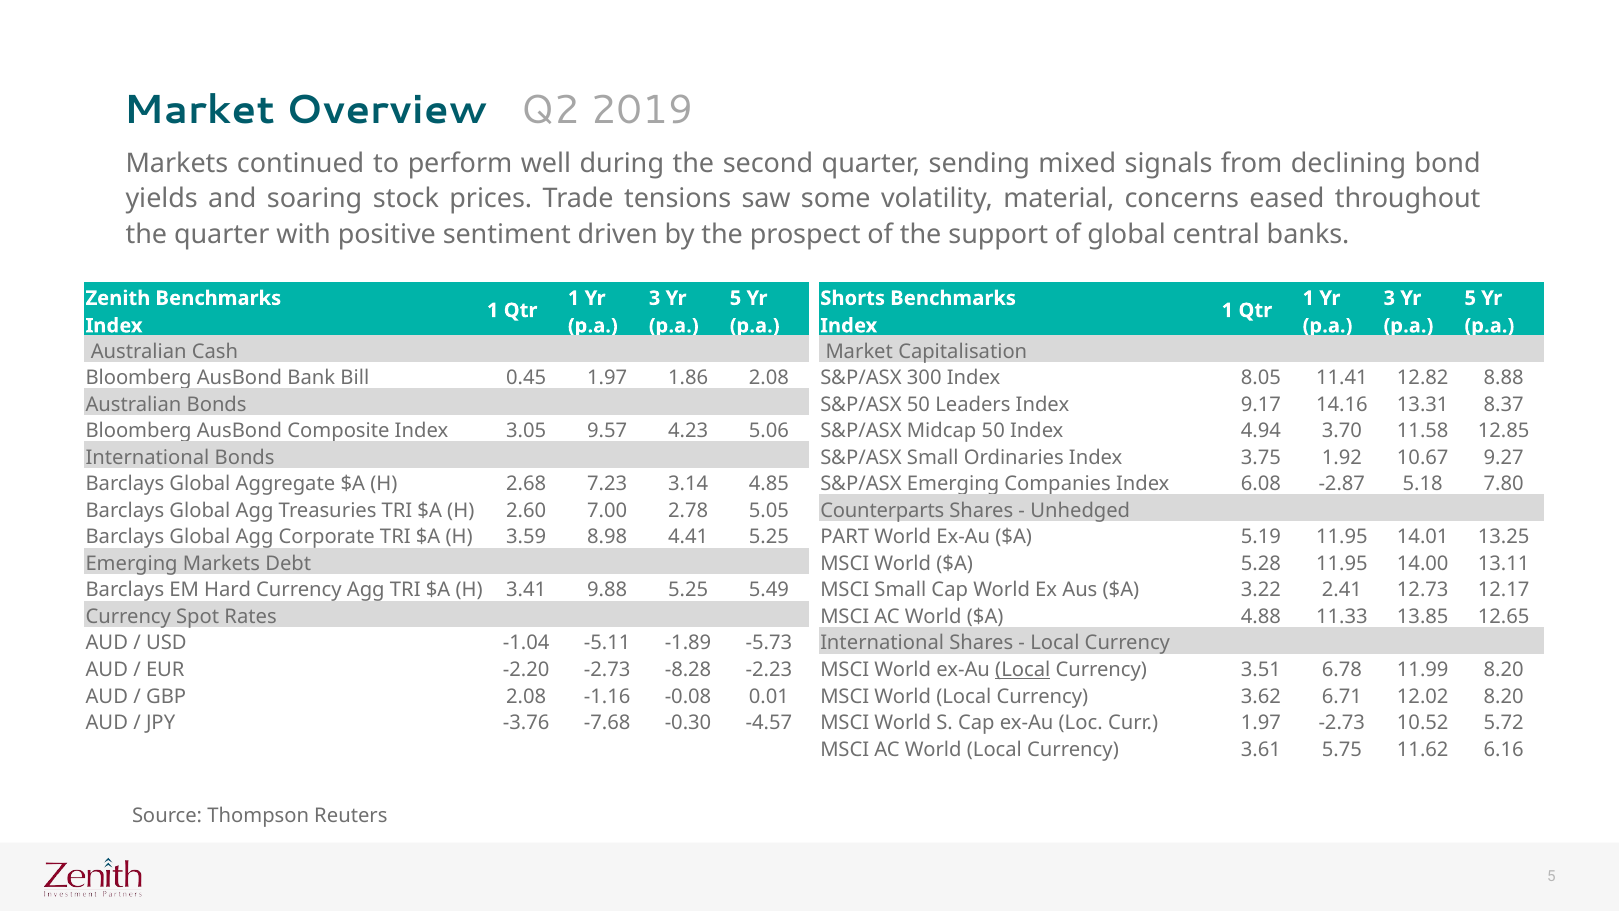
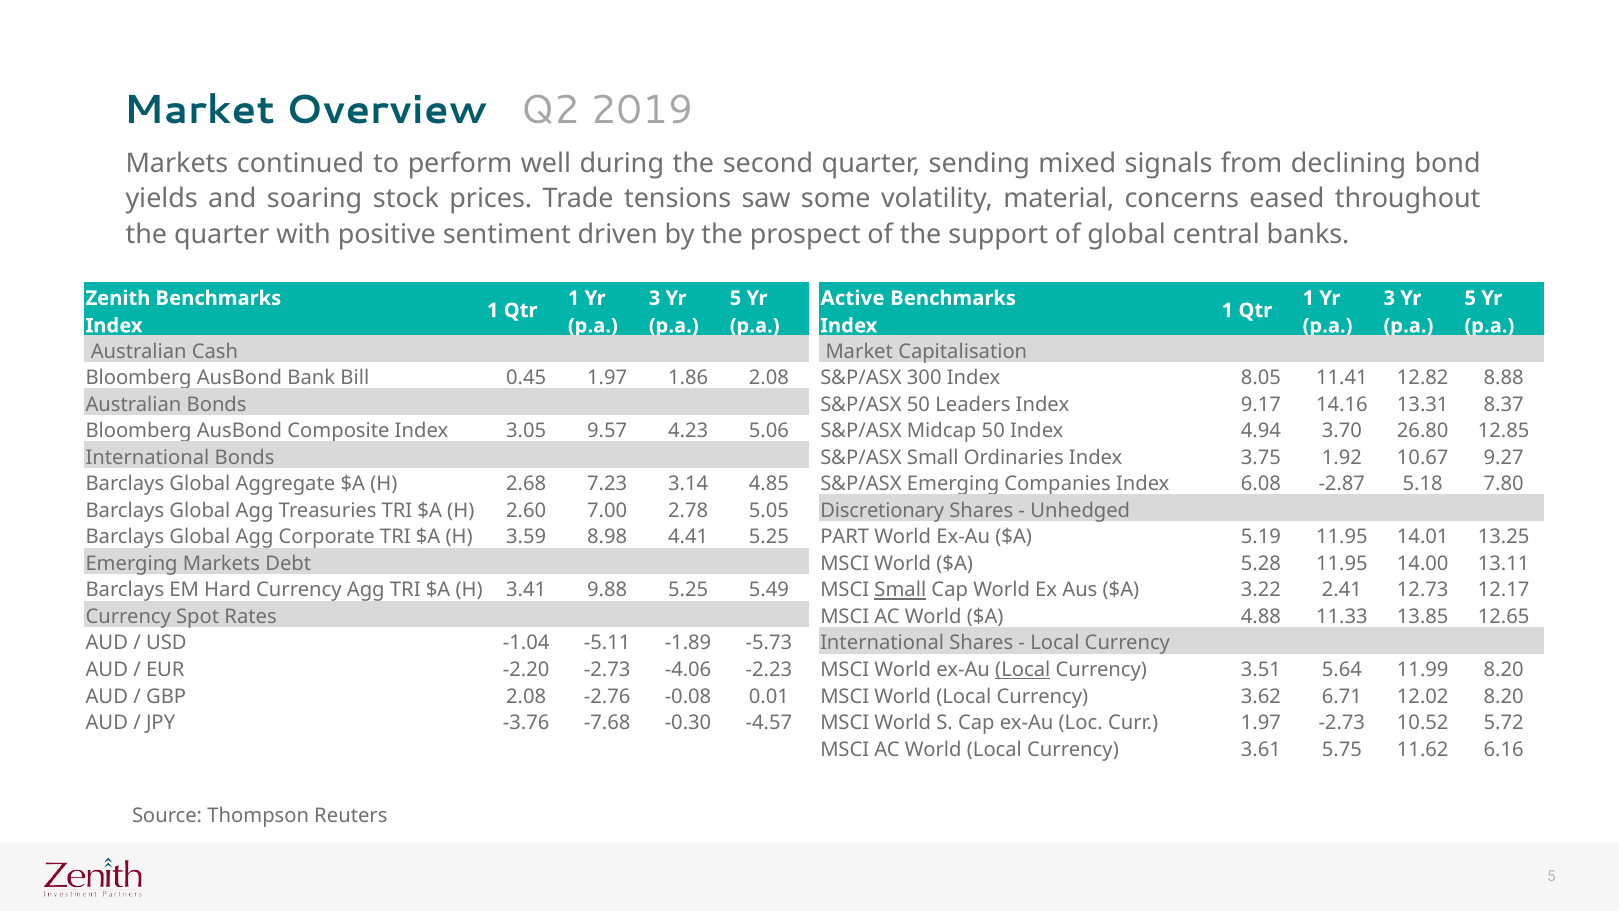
Shorts: Shorts -> Active (853, 298)
11.58: 11.58 -> 26.80 (1423, 431)
Counterparts: Counterparts -> Discretionary (882, 510)
Small underline: none -> present (900, 590)
-8.28: -8.28 -> -4.06 (688, 670)
6.78: 6.78 -> 5.64 (1342, 670)
-1.16: -1.16 -> -2.76 (607, 696)
